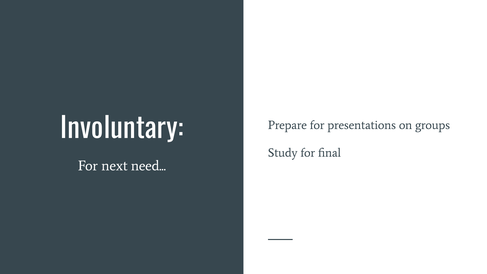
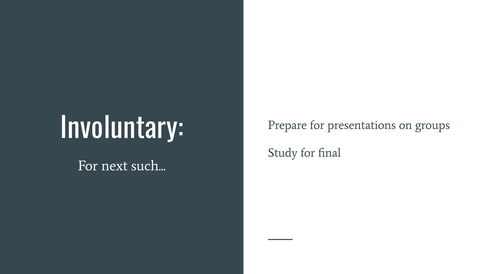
need: need -> such (148, 166)
